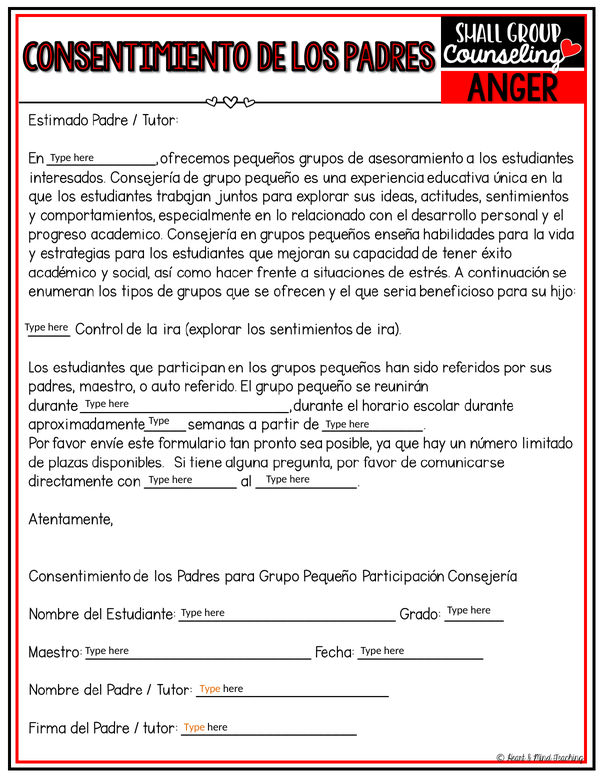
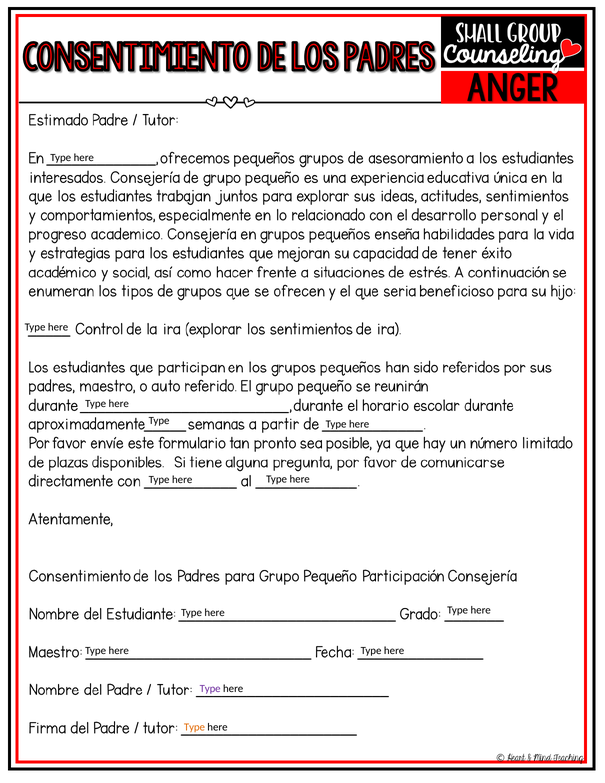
Type colour: orange -> purple (210, 688)
